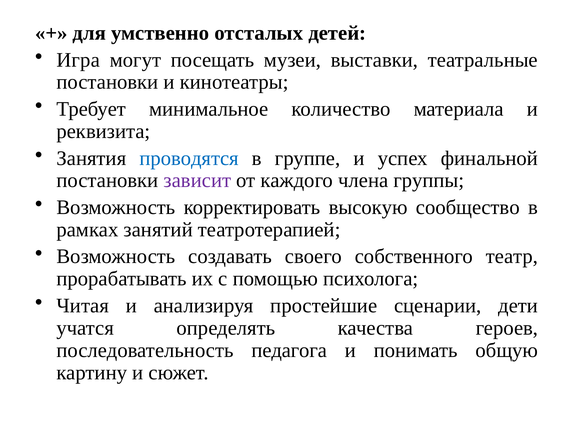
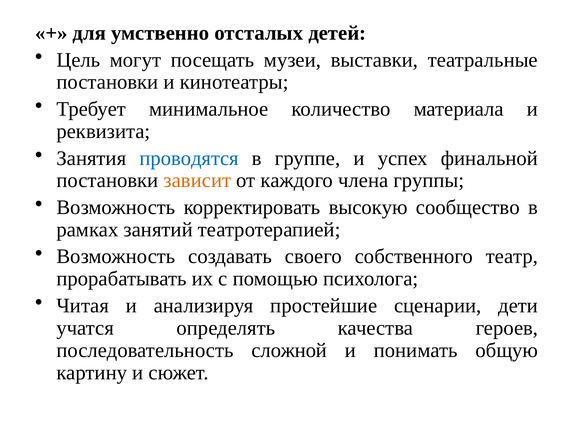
Игра: Игра -> Цель (78, 60)
зависит colour: purple -> orange (197, 181)
педагога: педагога -> сложной (289, 351)
